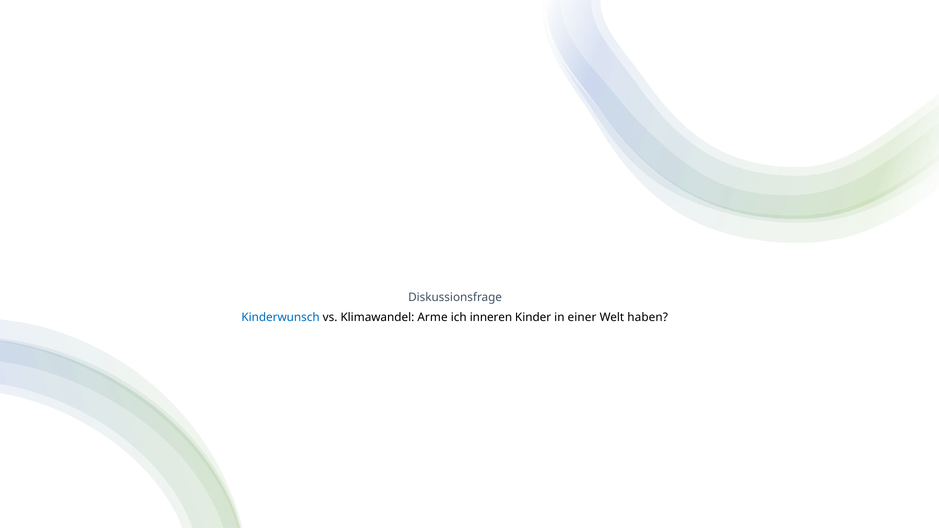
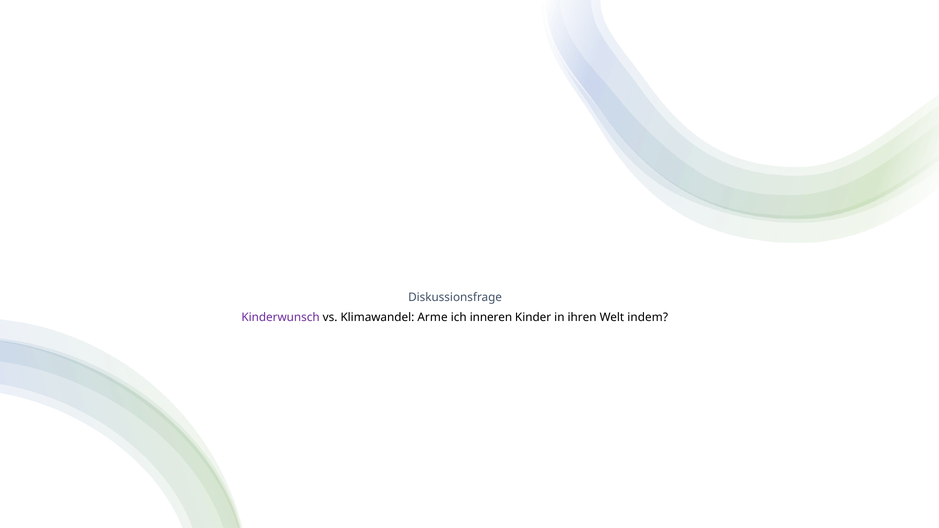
Kinderwunsch colour: blue -> purple (281, 318)
einer: einer -> ihren (582, 318)
haben: haben -> indem (648, 318)
